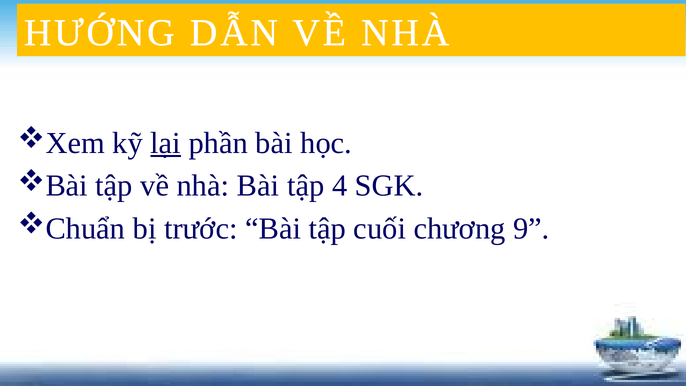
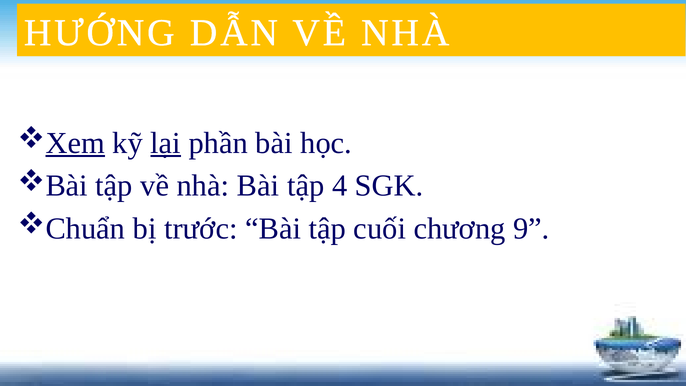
Xem underline: none -> present (75, 143)
